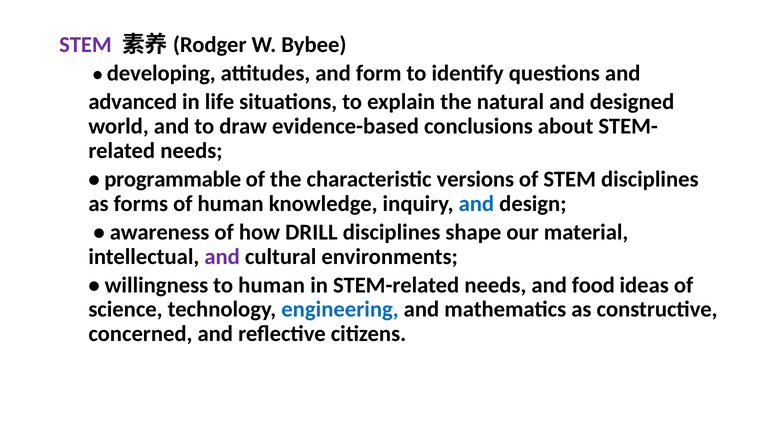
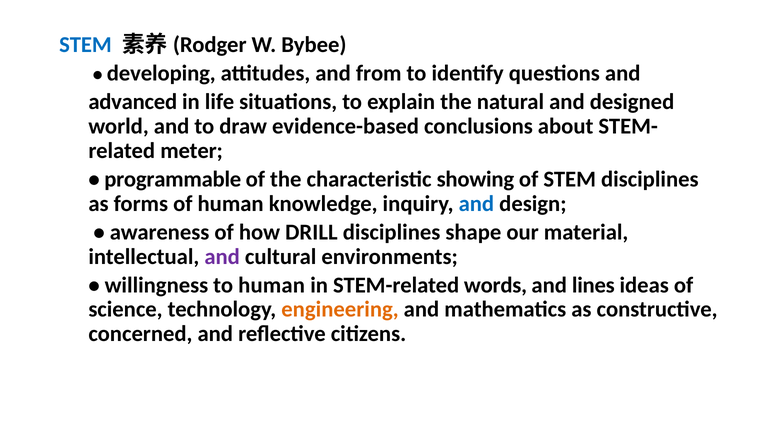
STEM colour: purple -> blue (85, 45)
form: form -> from (379, 73)
needs: needs -> meter (192, 151)
versions: versions -> showing (475, 179)
STEM-related needs: needs -> words (495, 285)
food: food -> lines (593, 285)
engineering colour: blue -> orange (340, 310)
